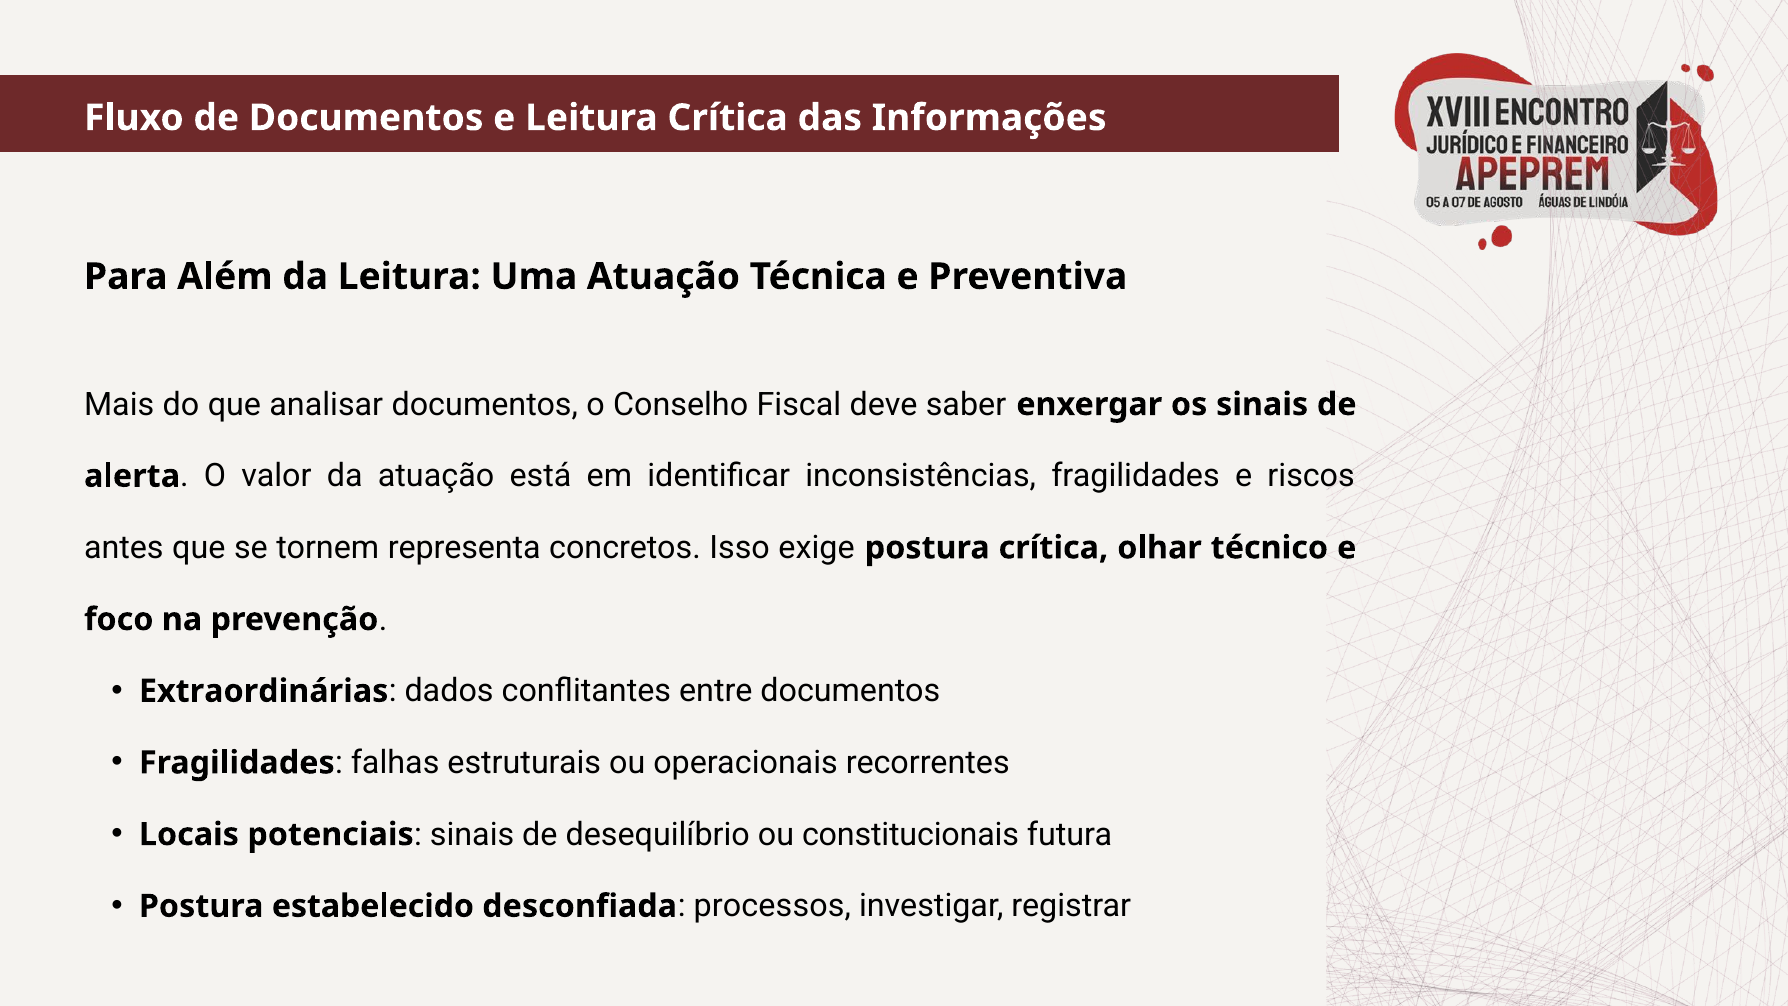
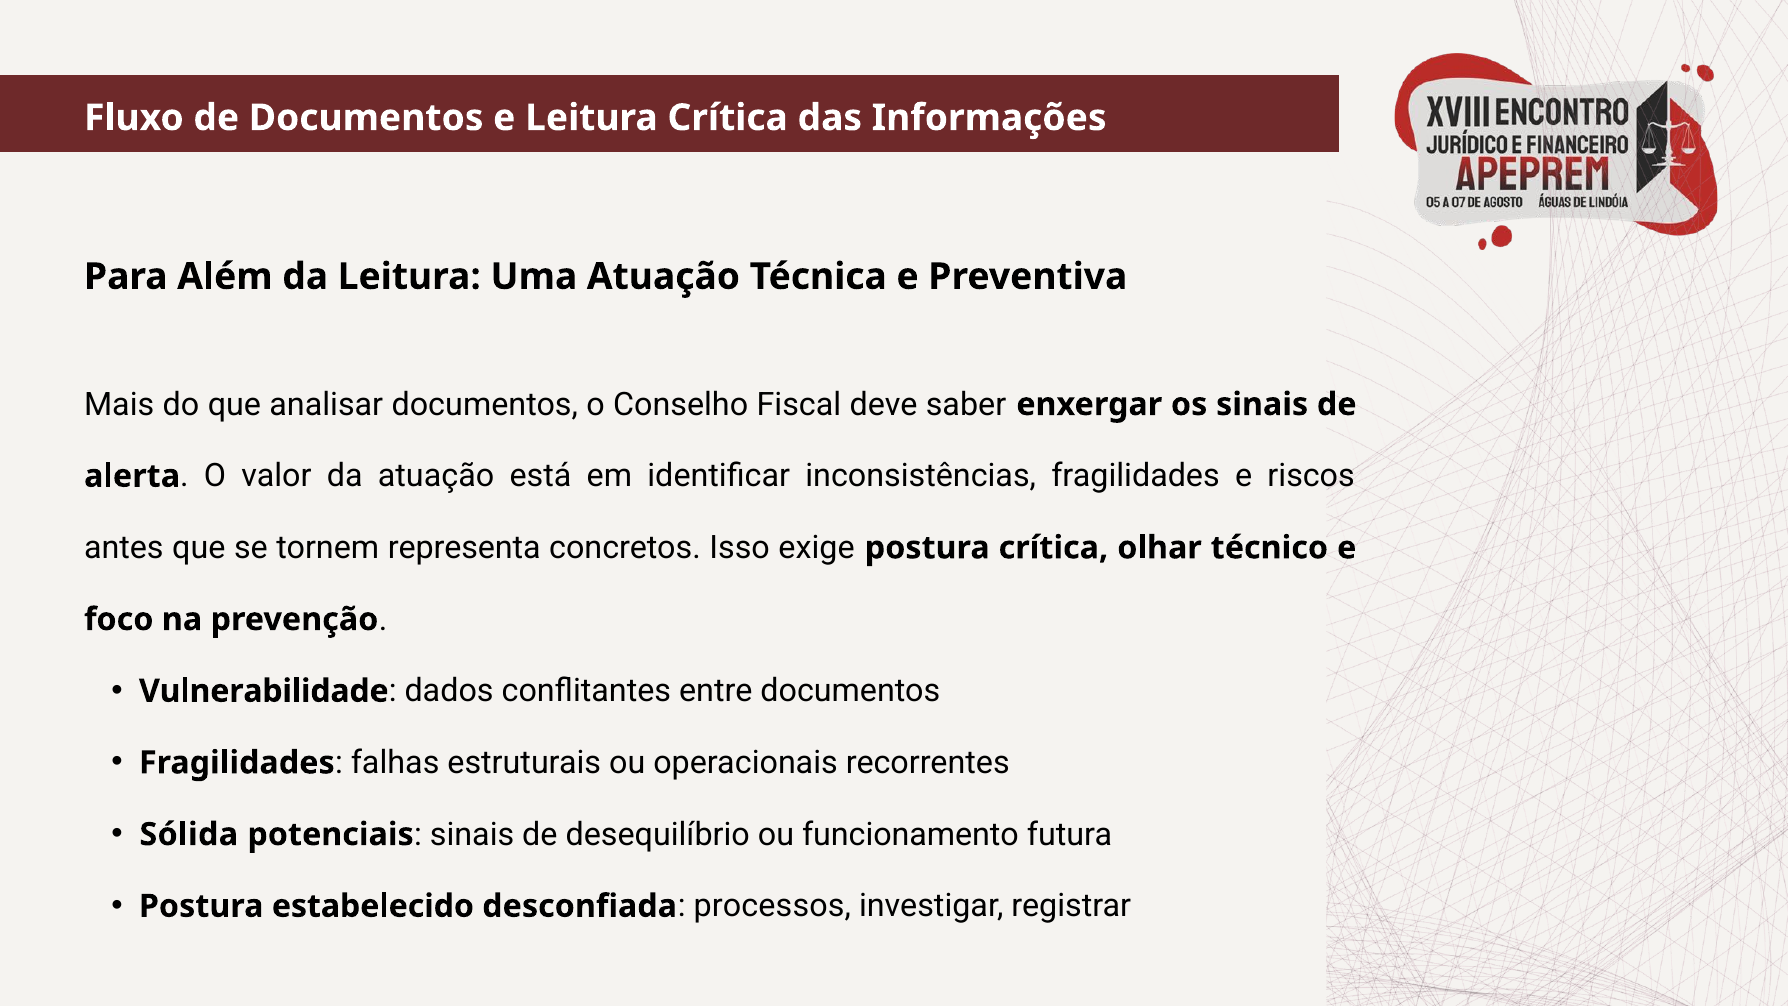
Extraordinárias: Extraordinárias -> Vulnerabilidade (264, 691)
Locais: Locais -> Sólida (189, 834)
constitucionais: constitucionais -> funcionamento (910, 834)
